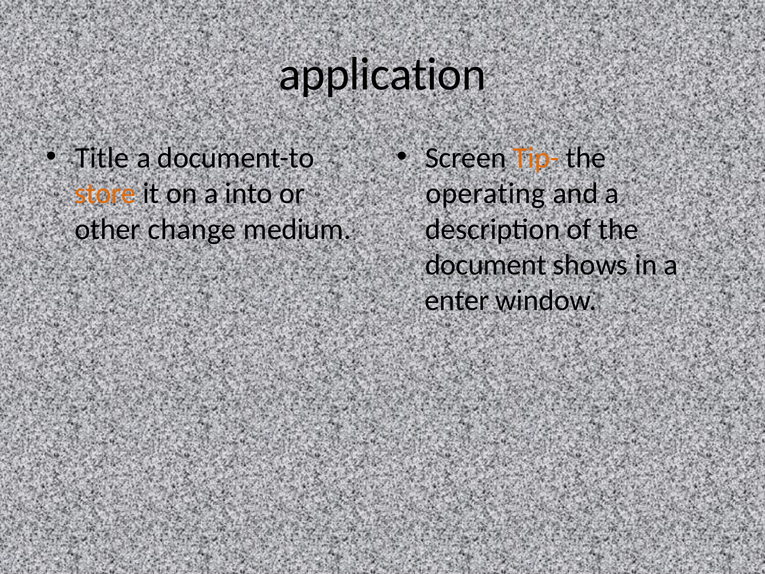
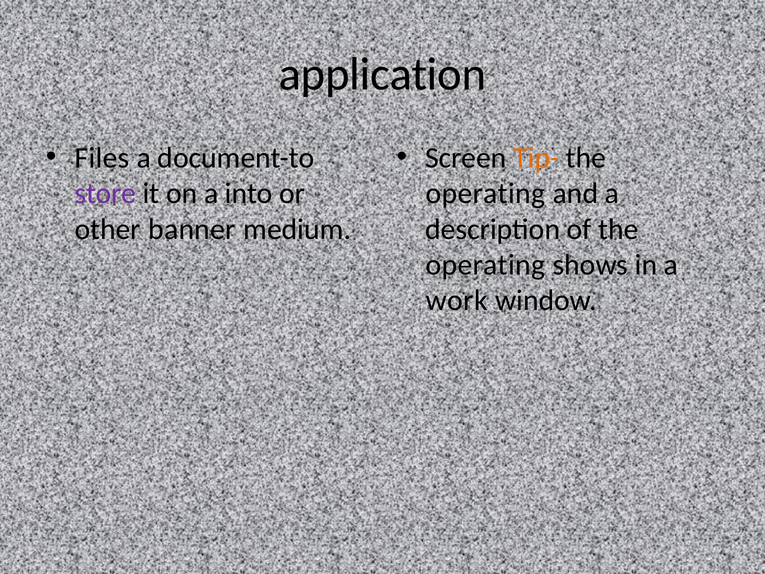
Title: Title -> Files (102, 158)
store colour: orange -> purple (105, 193)
change: change -> banner (192, 229)
document: document -> operating (485, 265)
enter: enter -> work (457, 301)
